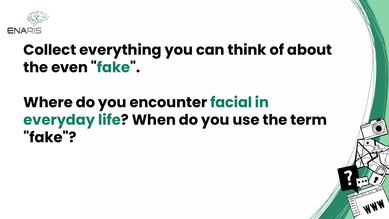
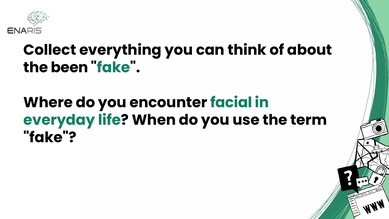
even: even -> been (70, 68)
